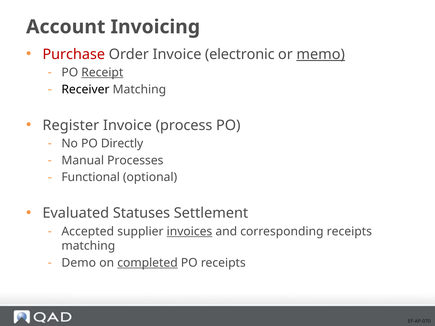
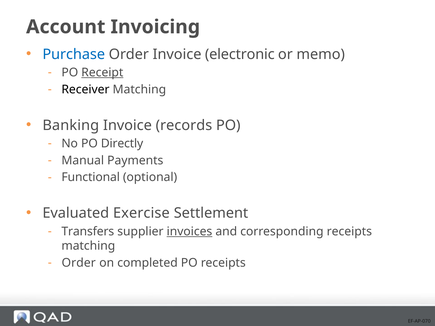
Purchase colour: red -> blue (74, 54)
memo underline: present -> none (321, 54)
Register: Register -> Banking (71, 125)
process: process -> records (184, 125)
Processes: Processes -> Payments (135, 160)
Statuses: Statuses -> Exercise (141, 213)
Accepted: Accepted -> Transfers (88, 232)
Demo: Demo -> Order (79, 263)
completed underline: present -> none (147, 263)
